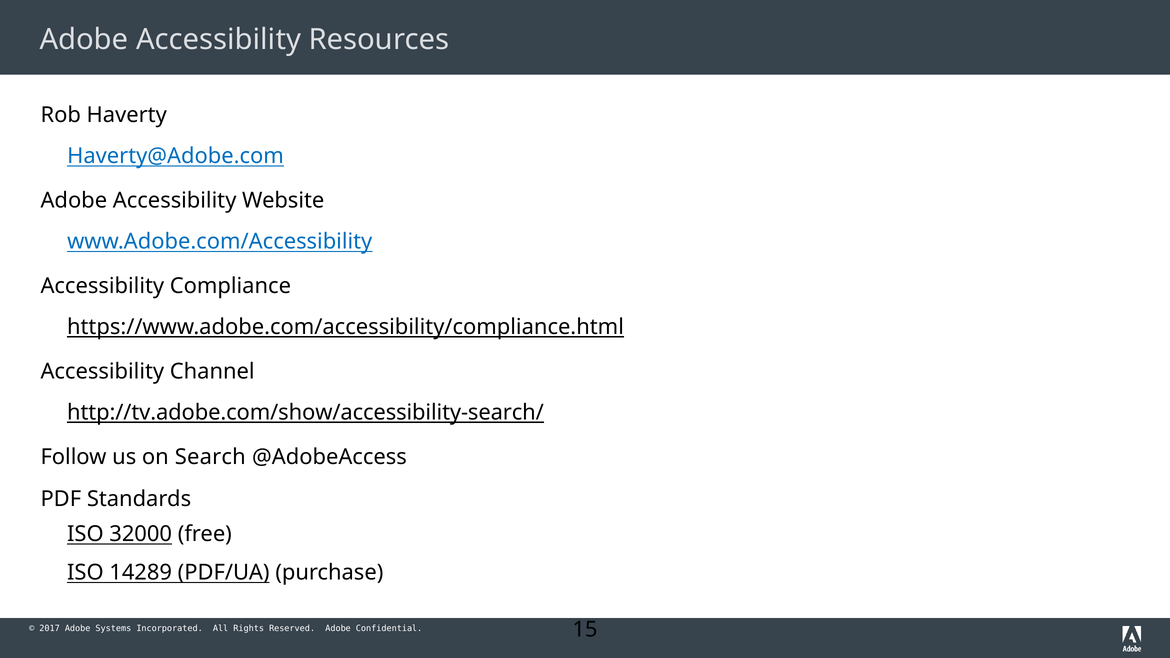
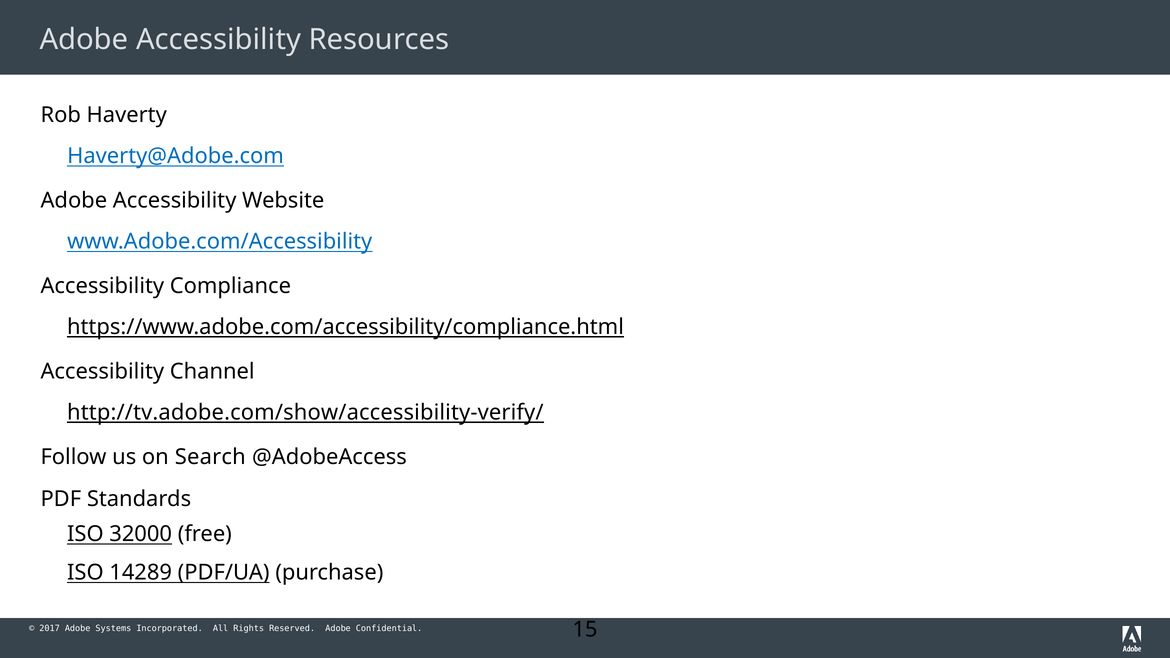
http://tv.adobe.com/show/accessibility-search/: http://tv.adobe.com/show/accessibility-search/ -> http://tv.adobe.com/show/accessibility-verify/ (305, 412)
